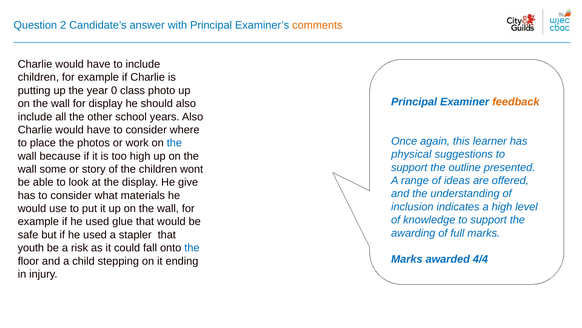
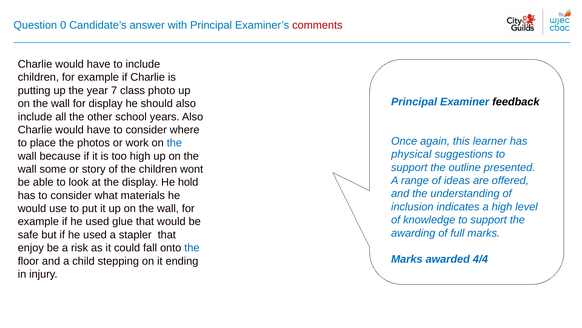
2: 2 -> 0 (63, 25)
comments colour: orange -> red (317, 25)
0: 0 -> 7 (114, 90)
feedback colour: orange -> black (516, 102)
give: give -> hold (188, 182)
youth: youth -> enjoy (31, 247)
